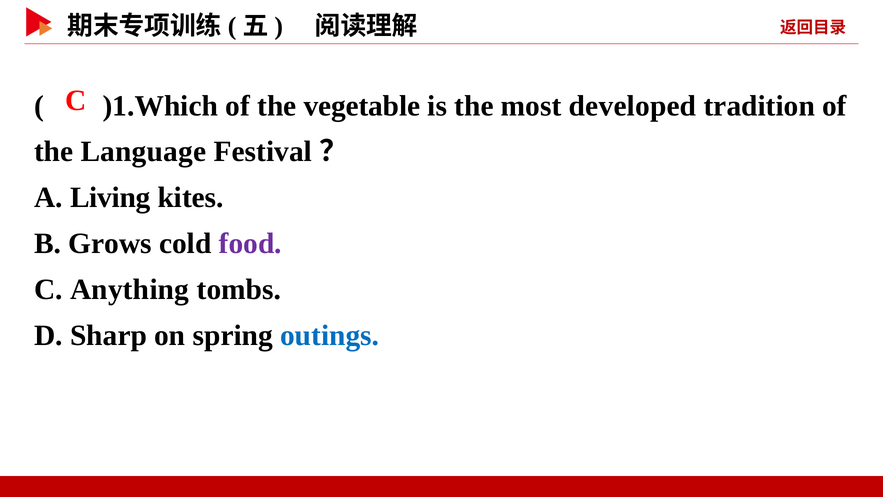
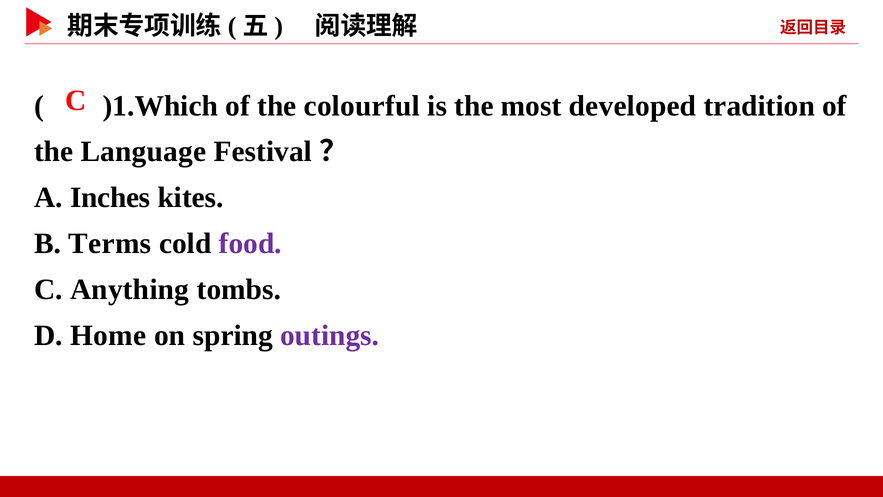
vegetable: vegetable -> colourful (362, 106)
Living: Living -> Inches (110, 198)
Grows: Grows -> Terms (110, 243)
Sharp: Sharp -> Home (108, 335)
outings colour: blue -> purple (330, 335)
